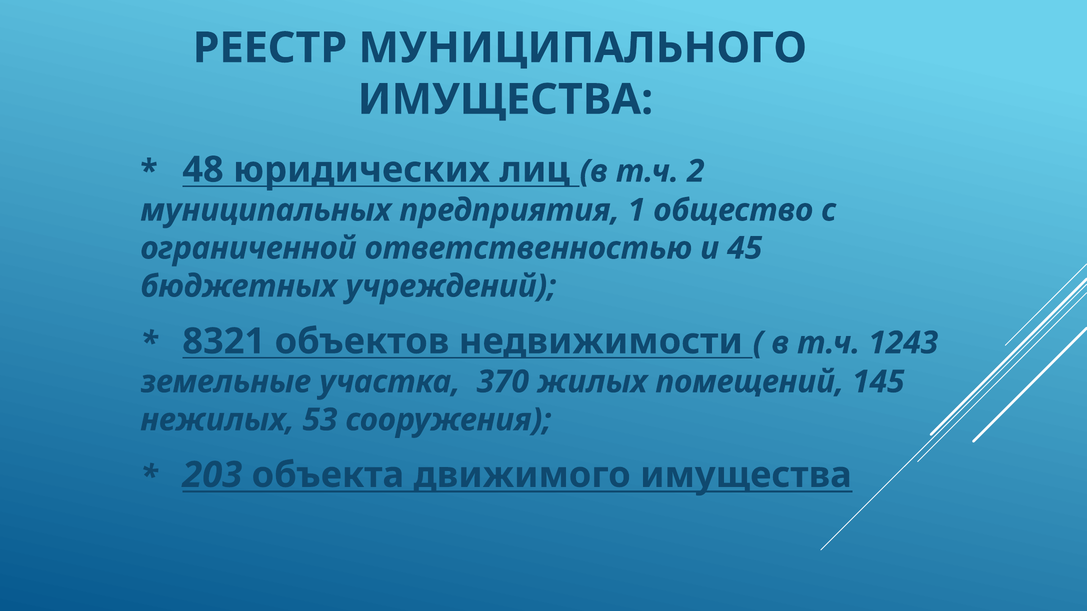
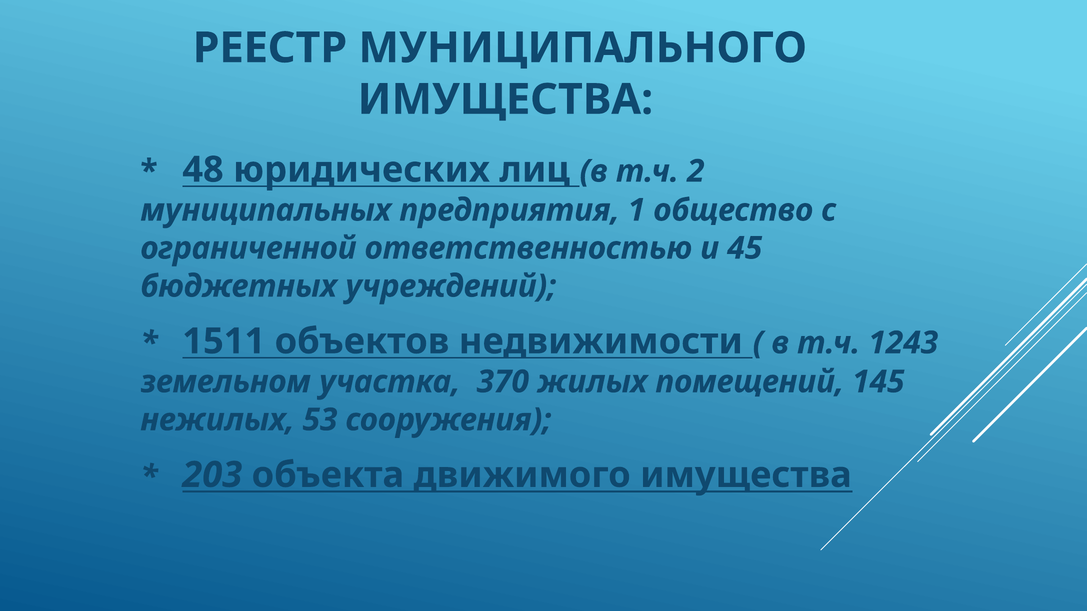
8321: 8321 -> 1511 (224, 342)
земельные: земельные -> земельном (226, 382)
